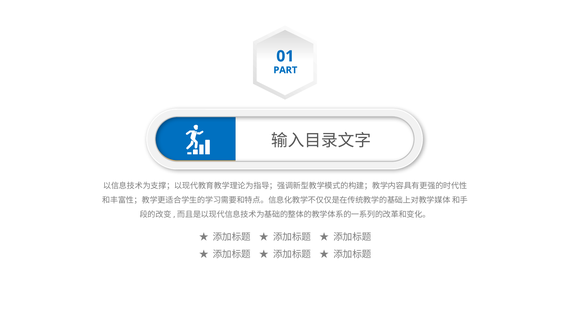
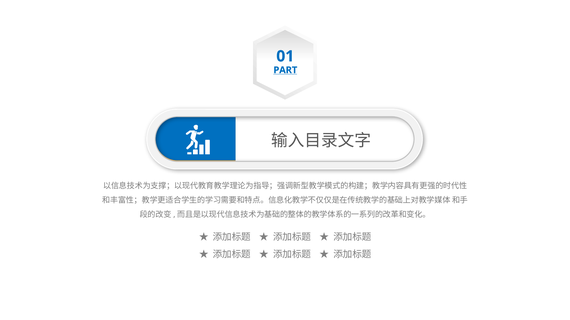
PART underline: none -> present (285, 70)
